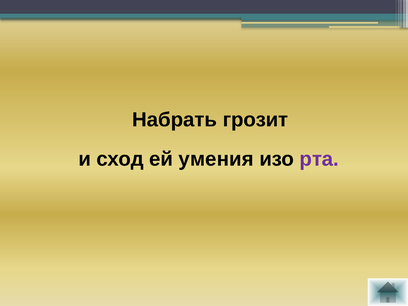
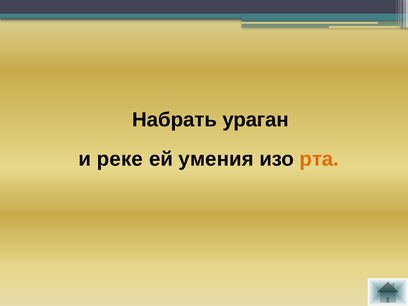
грозит: грозит -> ураган (256, 120)
сход: сход -> реке (120, 159)
рта colour: purple -> orange (319, 159)
